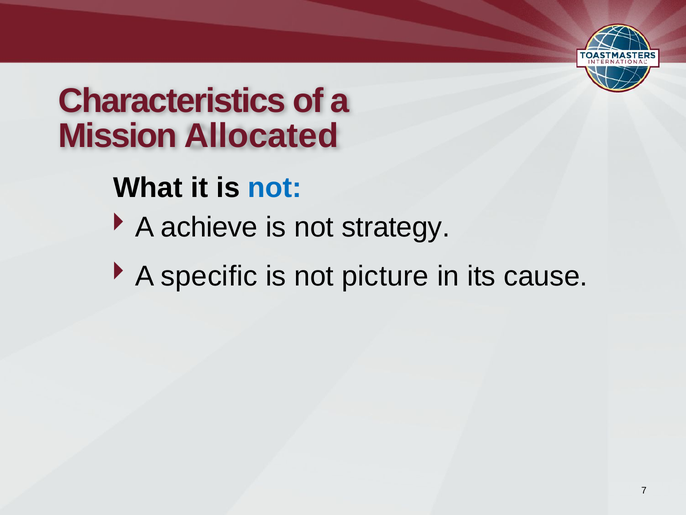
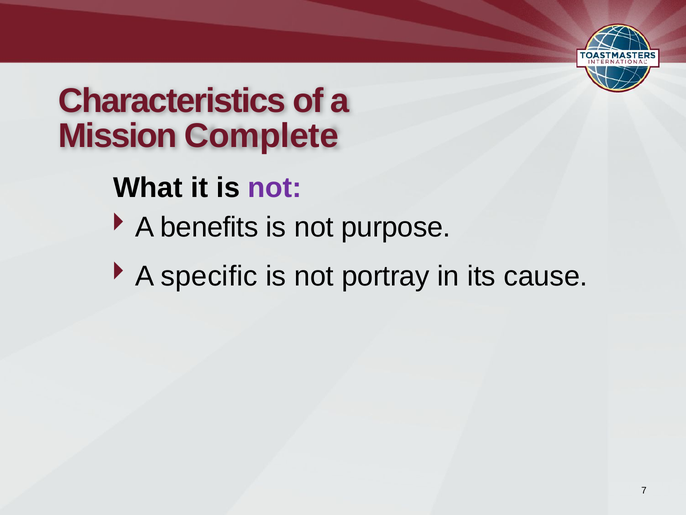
Allocated: Allocated -> Complete (261, 136)
not colour: blue -> purple (275, 188)
achieve: achieve -> benefits (209, 227)
strategy: strategy -> purpose (396, 227)
picture: picture -> portray (386, 276)
